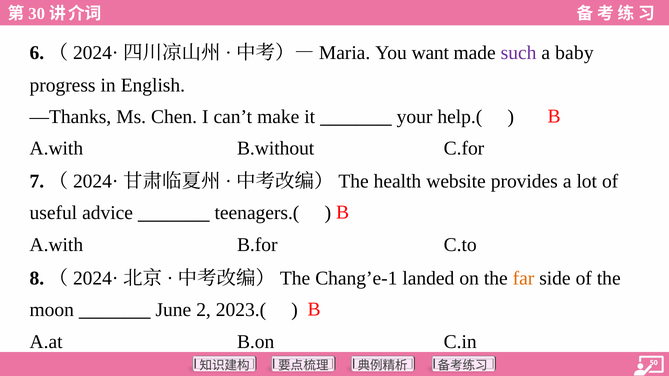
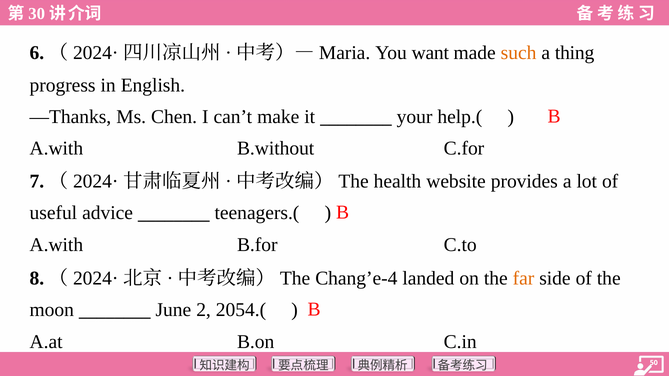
such colour: purple -> orange (519, 53)
baby: baby -> thing (575, 53)
Chang’e-1: Chang’e-1 -> Chang’e-4 (356, 278)
2023.(: 2023.( -> 2054.( (241, 310)
